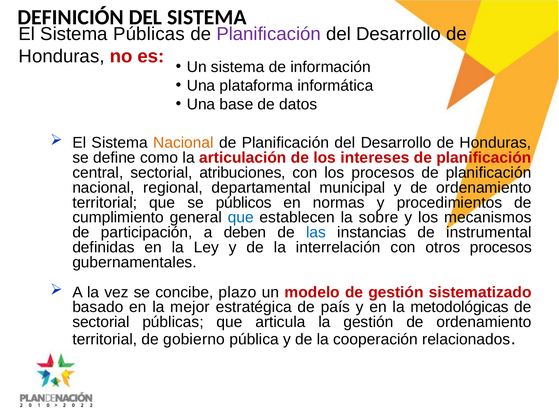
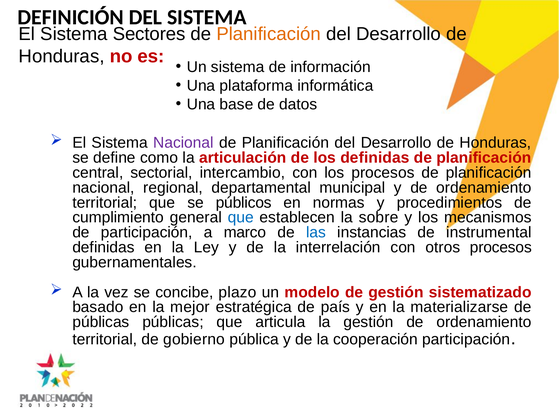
Sistema Públicas: Públicas -> Sectores (149, 34)
Planificación colour: purple -> orange (269, 34)
Nacional colour: orange -> purple (183, 143)
los intereses: intereses -> definidas (375, 157)
atribuciones: atribuciones -> intercambio (242, 172)
deben: deben -> marco (245, 232)
metodológicas: metodológicas -> materializarse (459, 307)
sectorial: sectorial -> públicas (101, 322)
cooperación relacionados: relacionados -> participación (466, 339)
